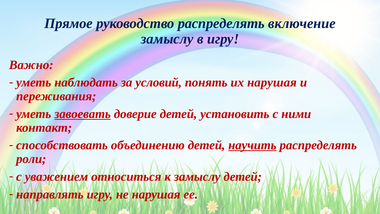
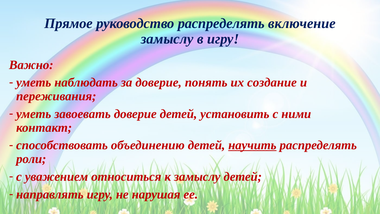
за условий: условий -> доверие (159, 82)
их нарушая: нарушая -> создание (272, 82)
завоевать underline: present -> none (83, 114)
